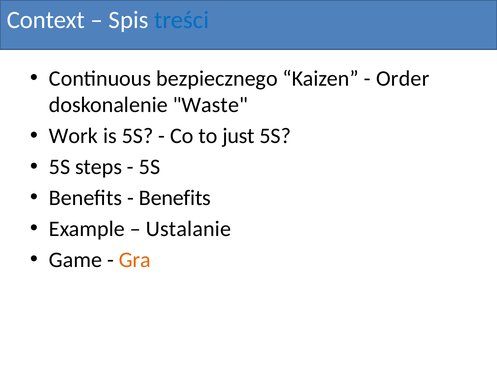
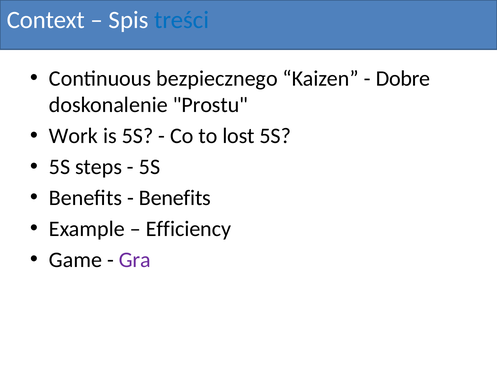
Order: Order -> Dobre (403, 78)
Waste: Waste -> Prostu (210, 105)
just: just -> lost (238, 136)
Ustalanie: Ustalanie -> Efficiency (189, 229)
Gra colour: orange -> purple (135, 260)
